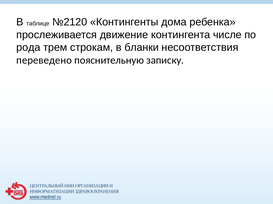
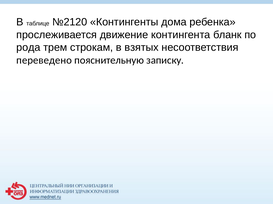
числе: числе -> бланк (227, 35)
бланки: бланки -> взятых (142, 48)
